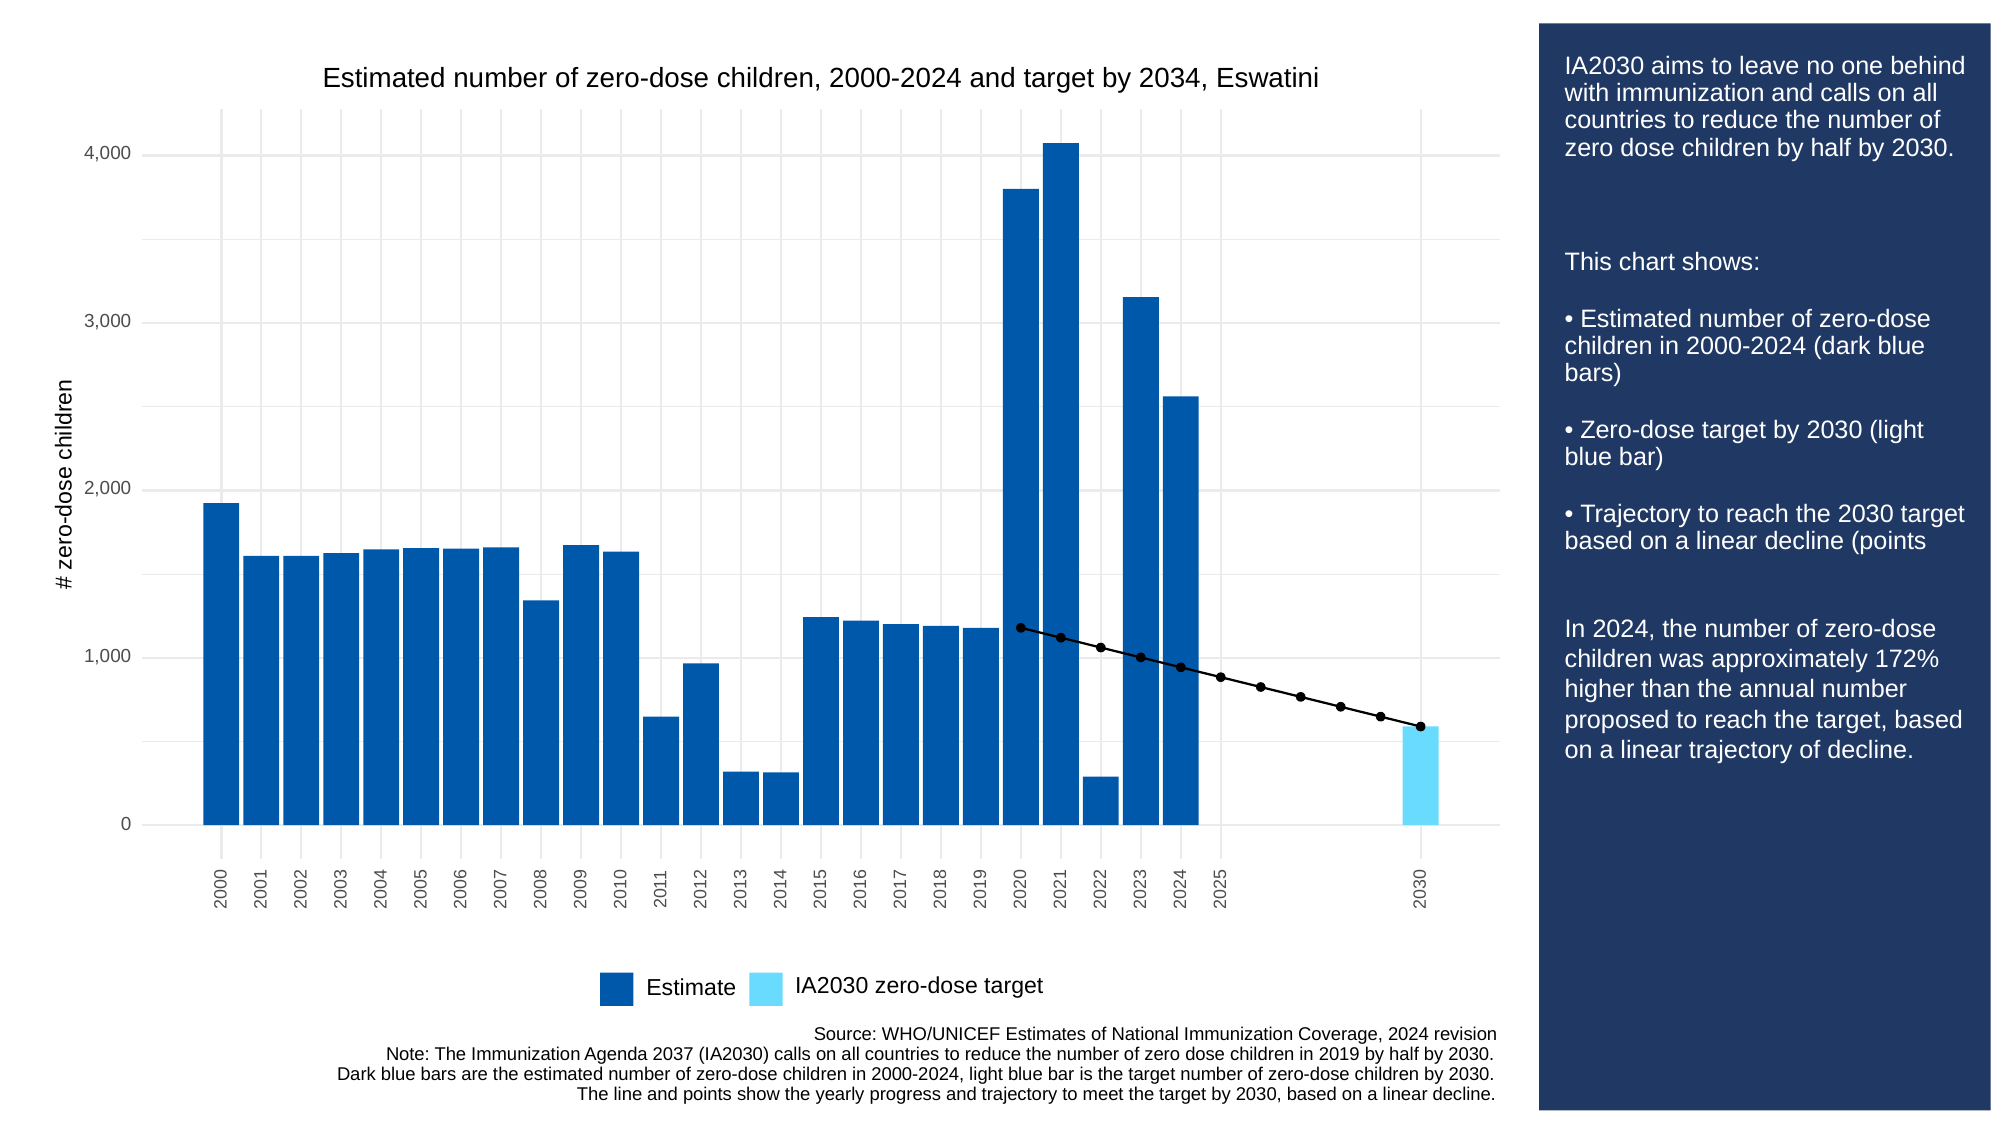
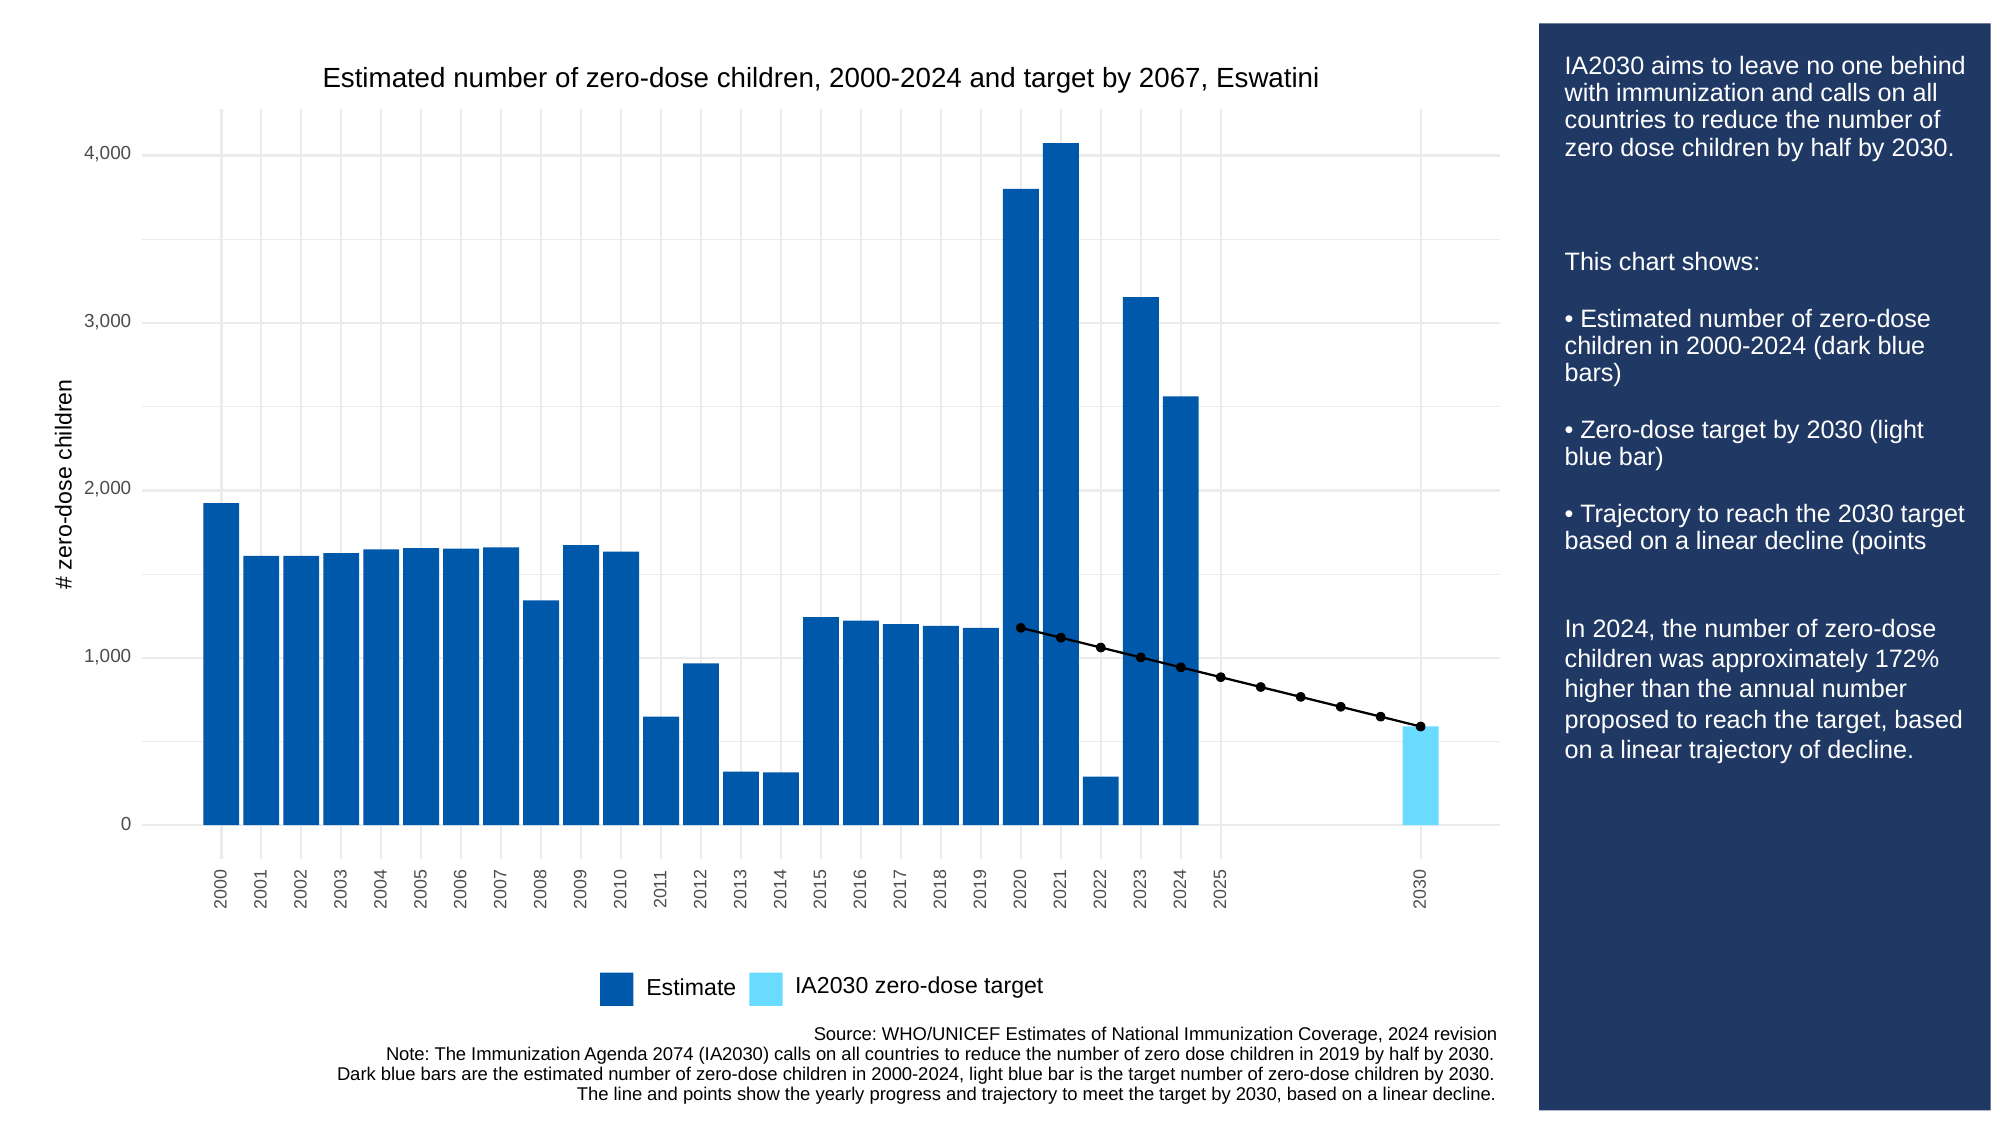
2034: 2034 -> 2067 (1174, 78)
2037: 2037 -> 2074 (673, 1054)
